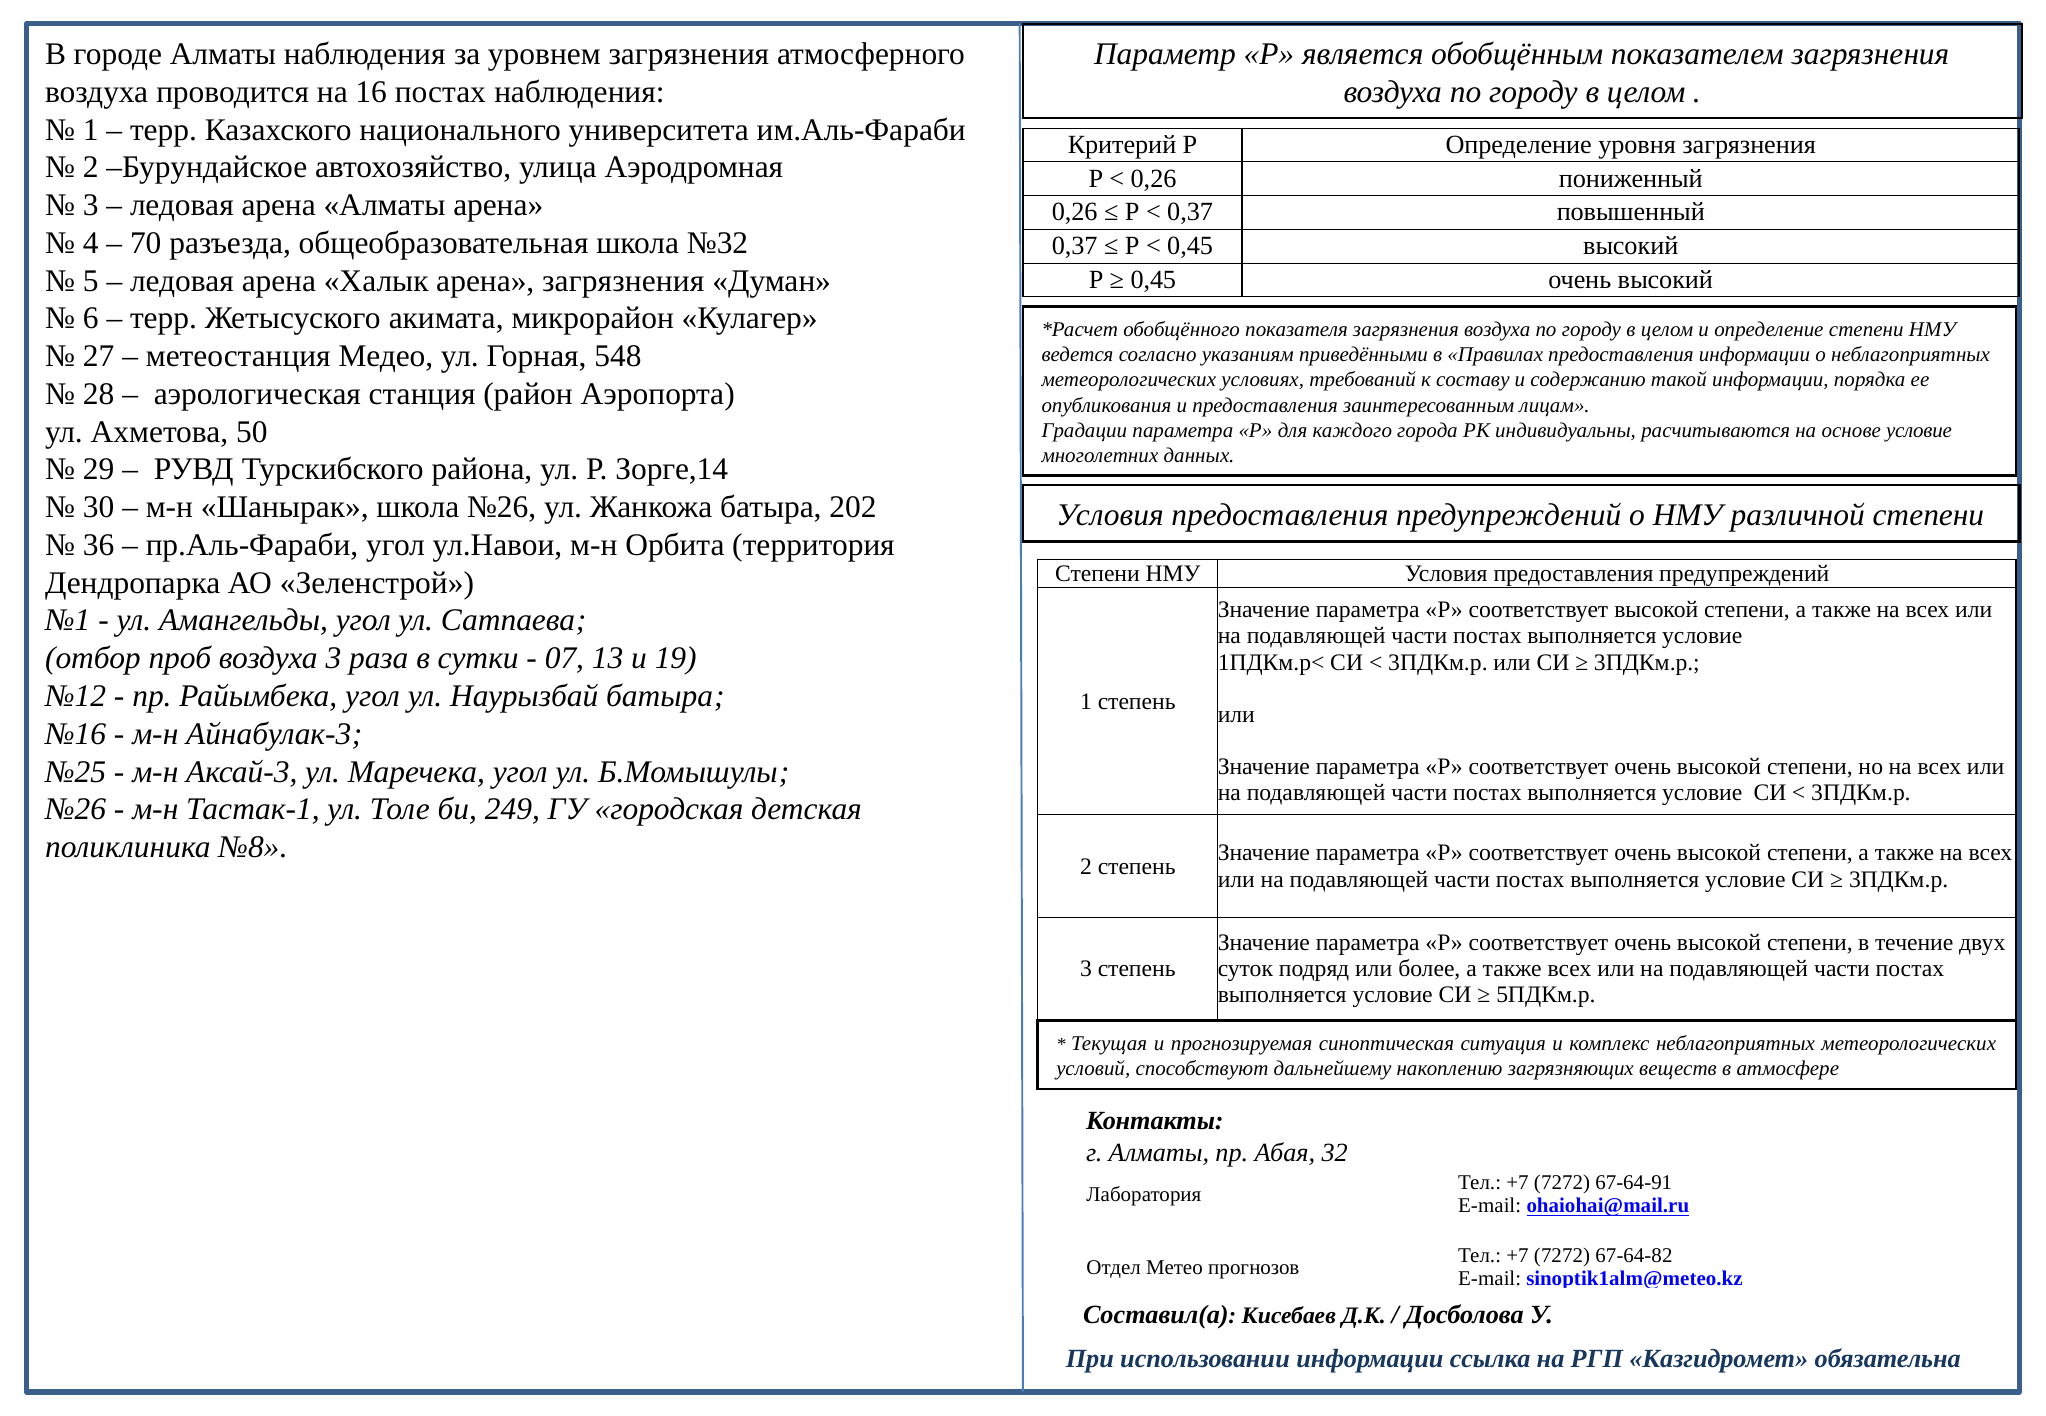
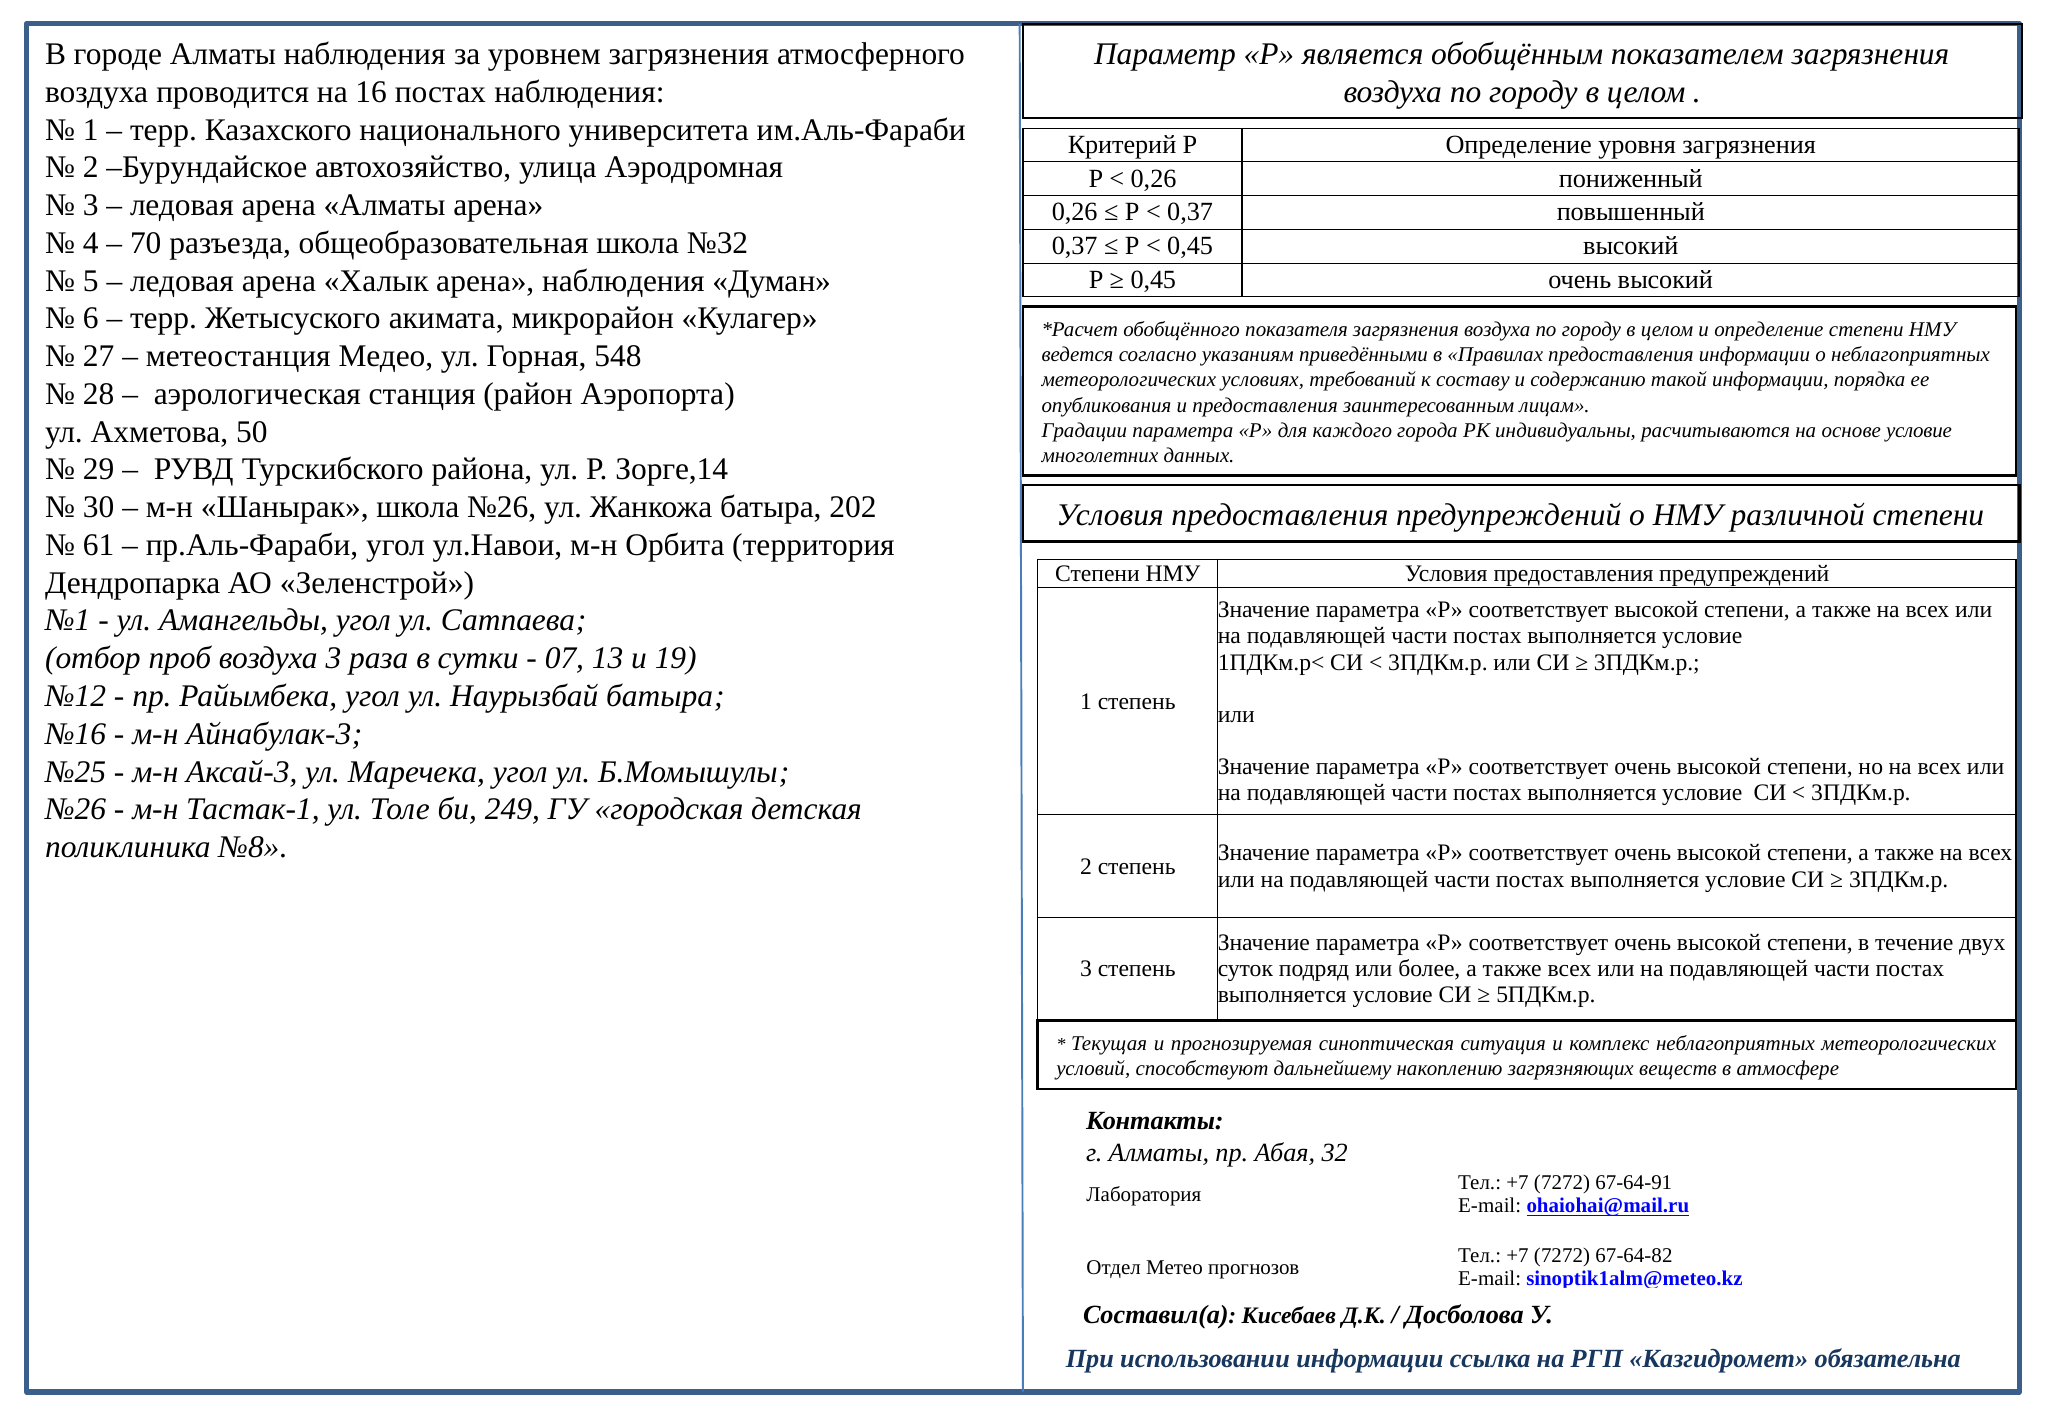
арена загрязнения: загрязнения -> наблюдения (623, 281)
36: 36 -> 61 (99, 545)
